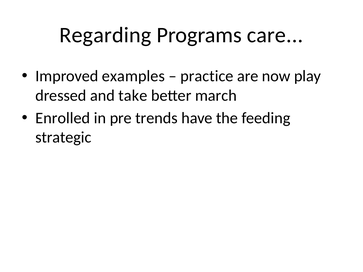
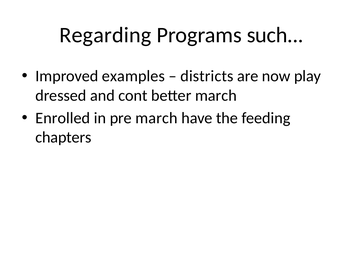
care: care -> such (275, 35)
practice: practice -> districts (207, 76)
take: take -> cont (133, 96)
pre trends: trends -> march (156, 118)
strategic: strategic -> chapters (63, 138)
